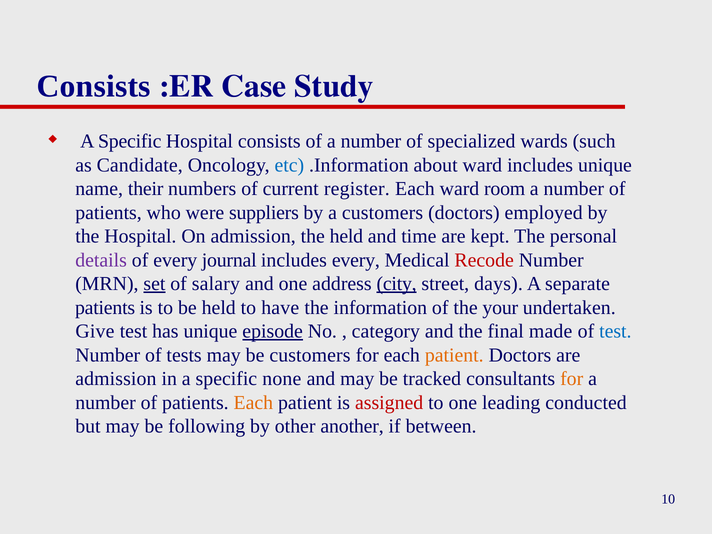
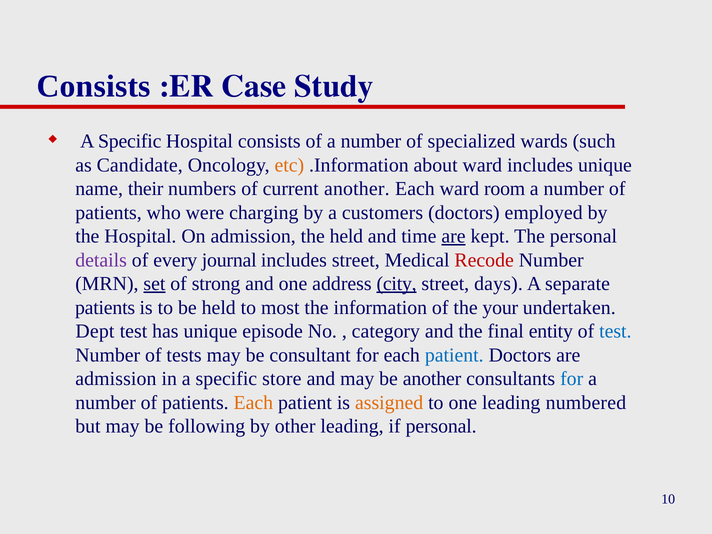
etc colour: blue -> orange (289, 165)
current register: register -> another (357, 189)
suppliers: suppliers -> charging (264, 213)
are underline: none -> present (453, 236)
includes every: every -> street (356, 260)
salary: salary -> strong (216, 284)
have: have -> most (280, 308)
Give: Give -> Dept (95, 331)
episode underline: present -> none (273, 331)
made: made -> entity (551, 331)
be customers: customers -> consultant (310, 355)
patient colour: orange -> blue (454, 355)
none: none -> store (282, 379)
be tracked: tracked -> another (432, 379)
for colour: orange -> blue (572, 379)
assigned colour: red -> orange (389, 402)
conducted: conducted -> numbered (586, 402)
other another: another -> leading (352, 426)
if between: between -> personal (441, 426)
